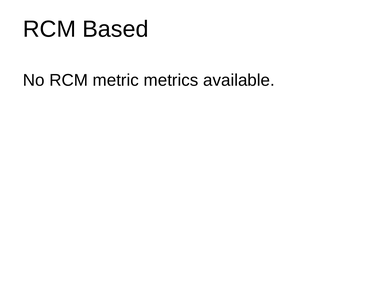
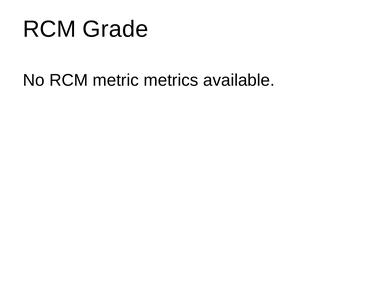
Based: Based -> Grade (115, 29)
